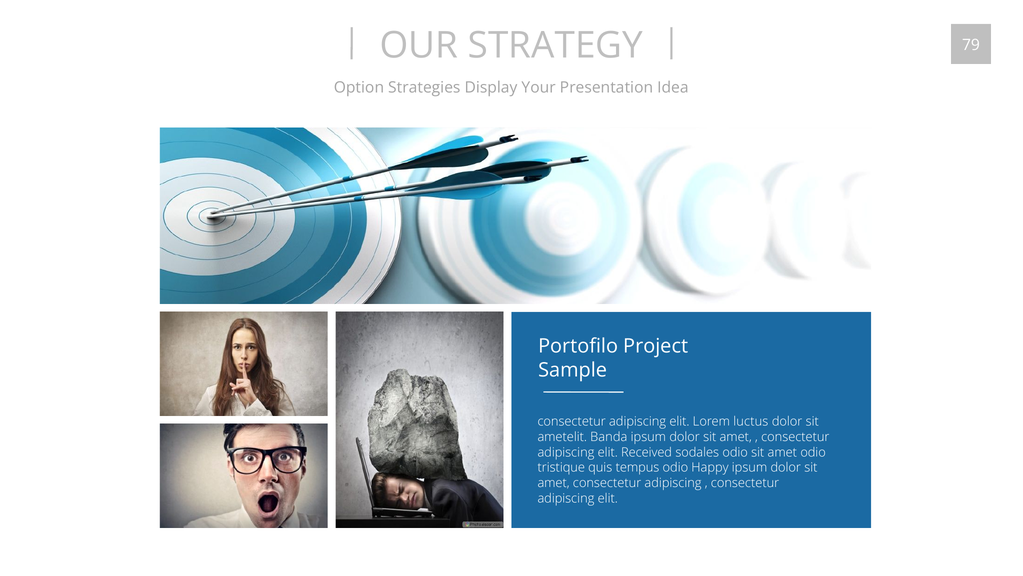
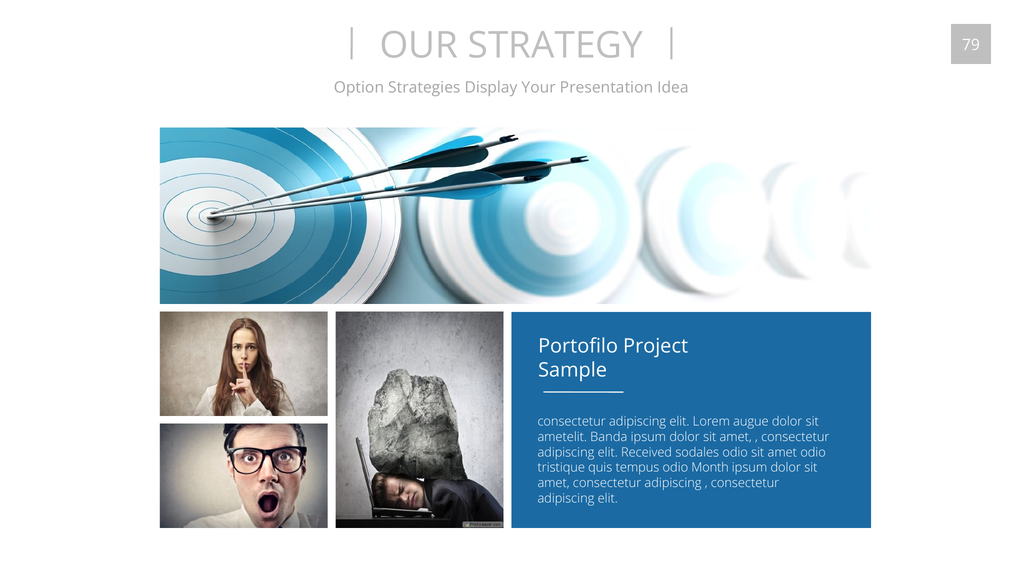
luctus: luctus -> augue (751, 421)
Happy: Happy -> Month (710, 467)
